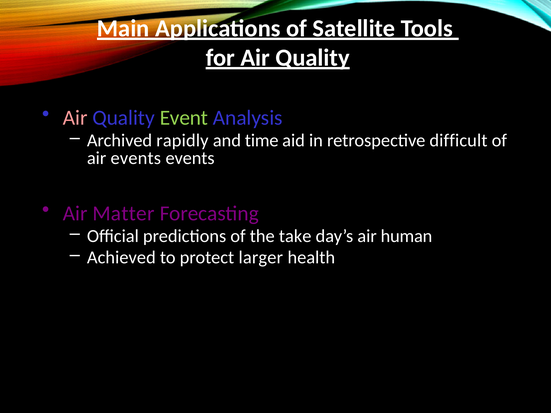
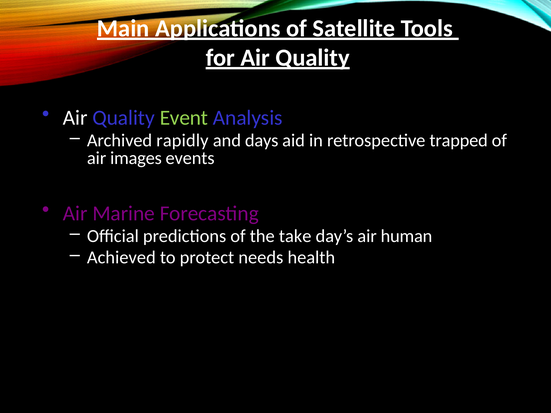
Air colour: pink -> white (75, 118)
time: time -> days (262, 141)
difficult: difficult -> trapped (459, 141)
air events: events -> images (136, 158)
Matter: Matter -> Marine (124, 213)
larger: larger -> needs (261, 258)
